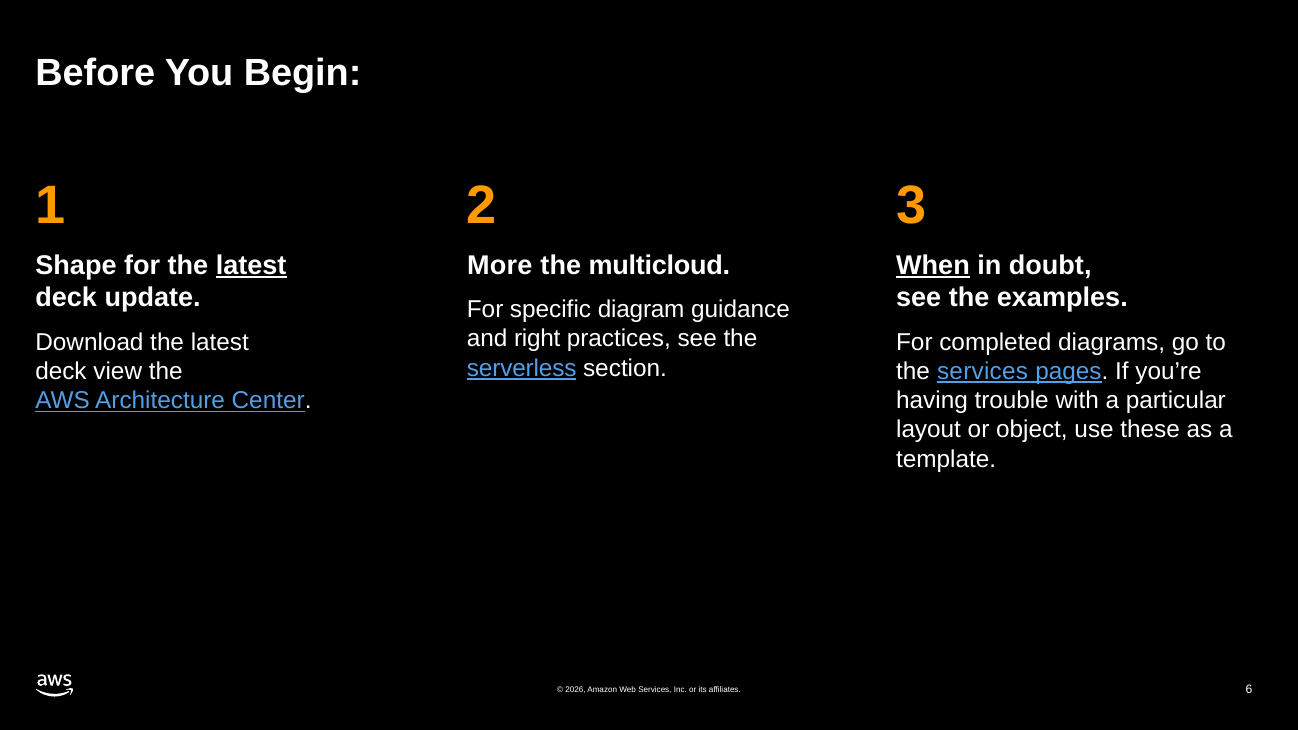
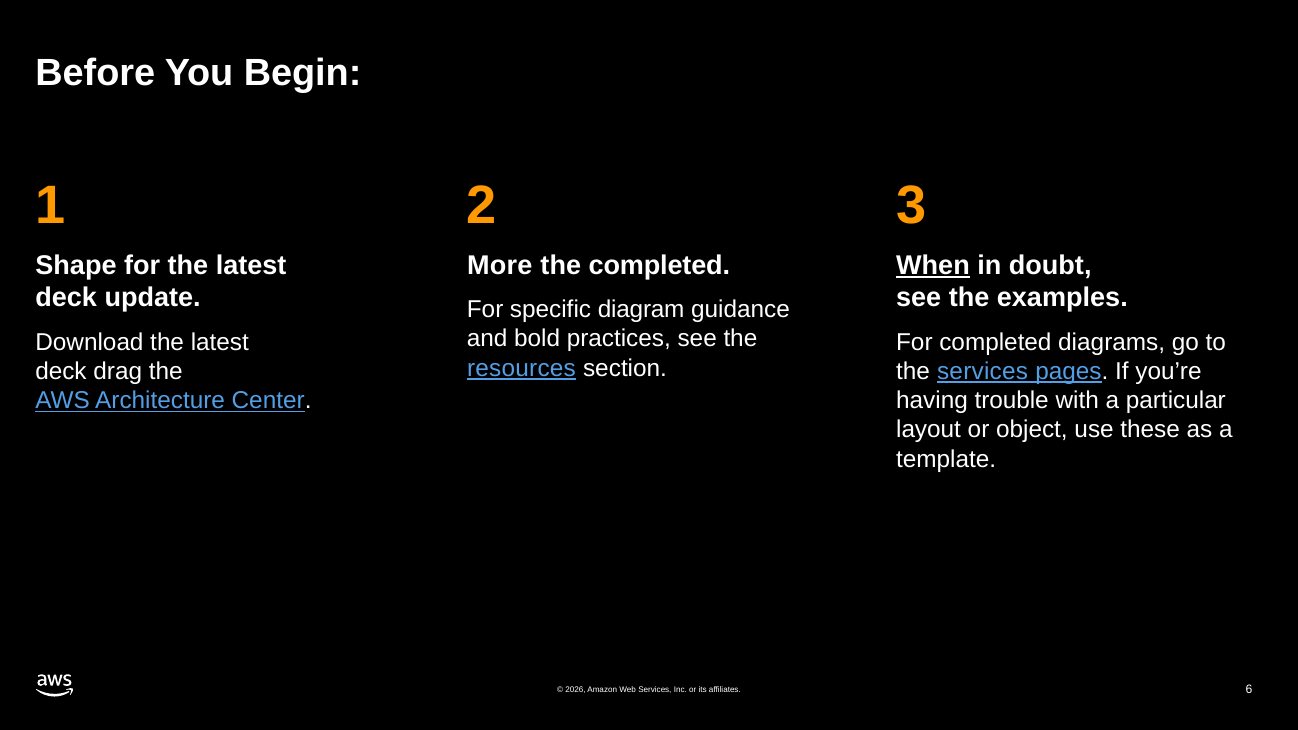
latest underline: present -> none (251, 266)
the multicloud: multicloud -> completed (659, 266)
right: right -> bold (537, 339)
serverless: serverless -> resources (522, 368)
view: view -> drag (118, 371)
